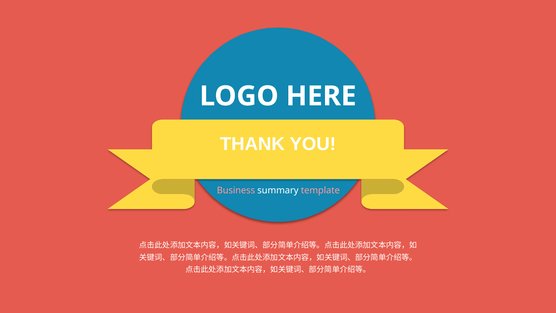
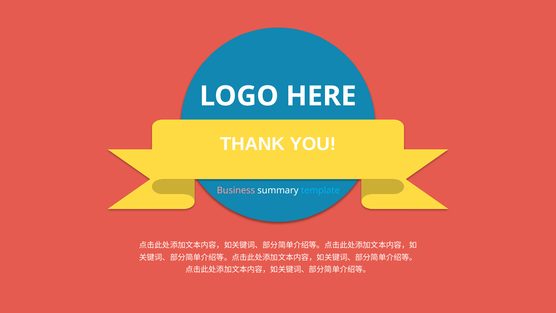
template colour: pink -> light blue (320, 190)
